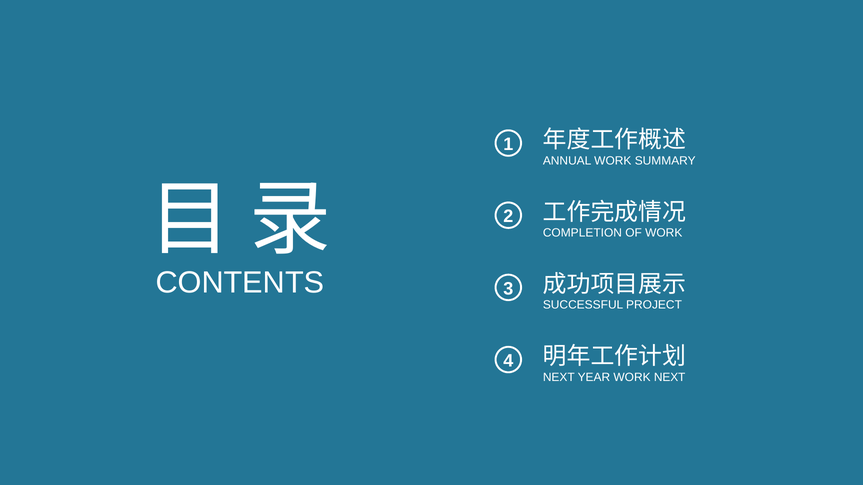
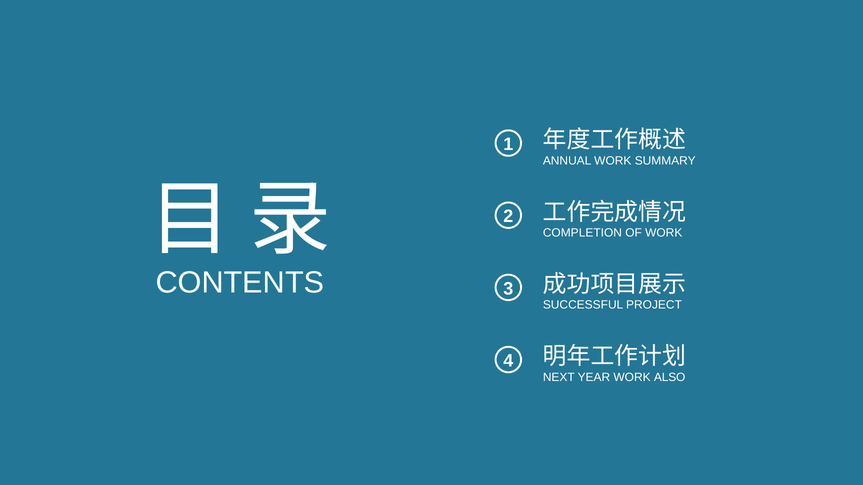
WORK NEXT: NEXT -> ALSO (670, 377)
